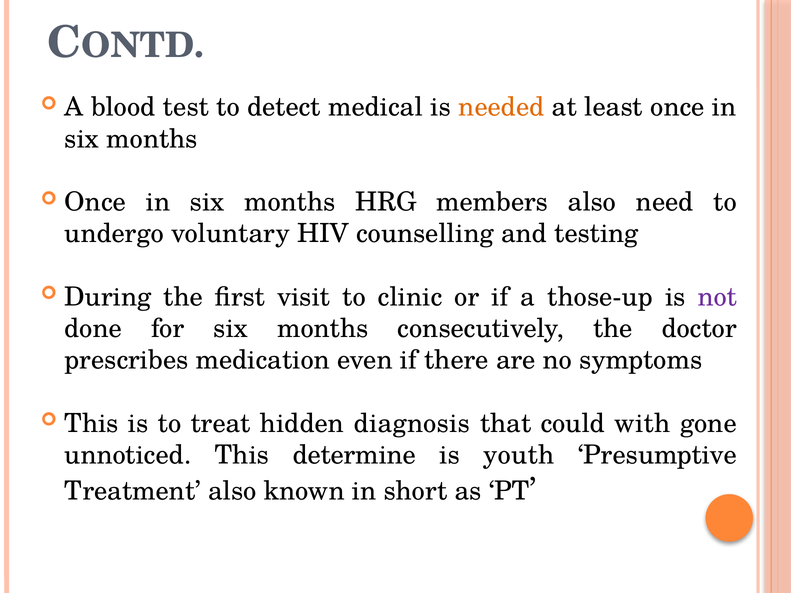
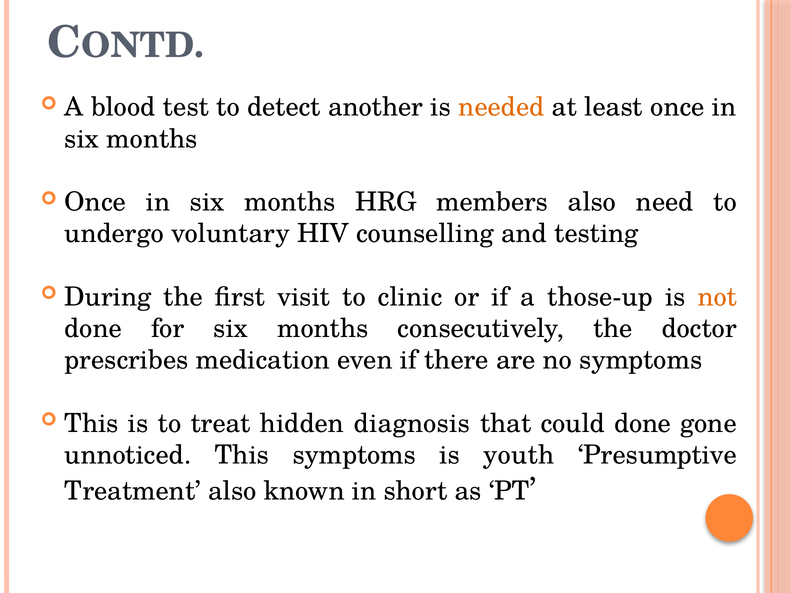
medical: medical -> another (376, 107)
not colour: purple -> orange (717, 297)
could with: with -> done (643, 424)
This determine: determine -> symptoms (354, 455)
